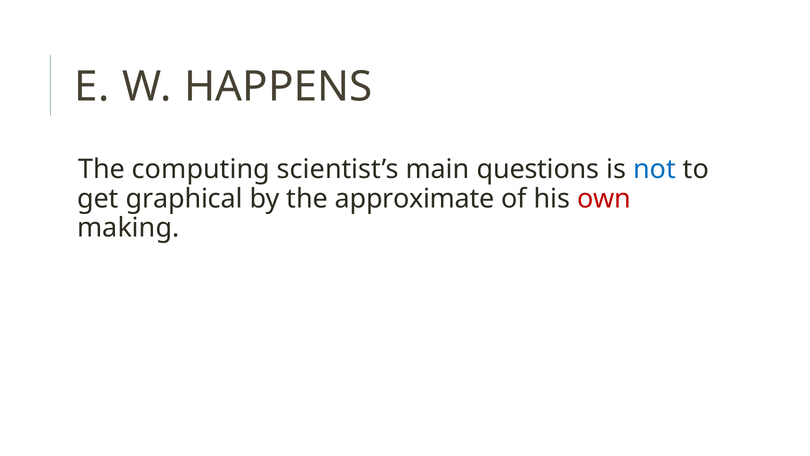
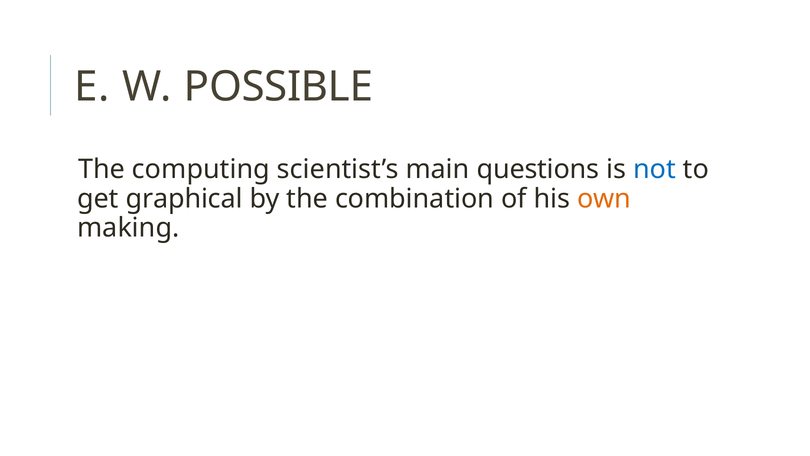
HAPPENS: HAPPENS -> POSSIBLE (278, 87)
approximate: approximate -> combination (415, 199)
own colour: red -> orange (604, 199)
